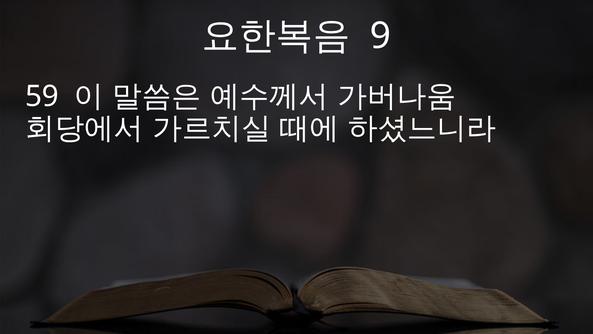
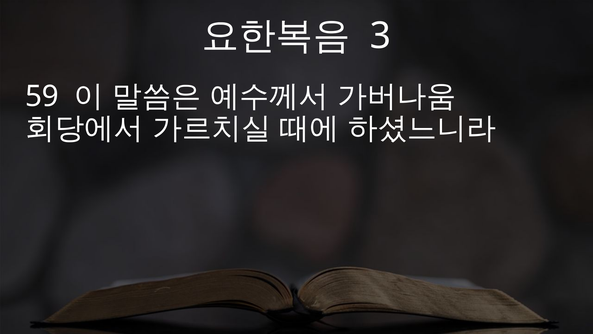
9: 9 -> 3 (381, 36)
